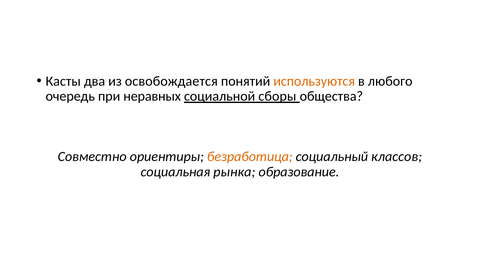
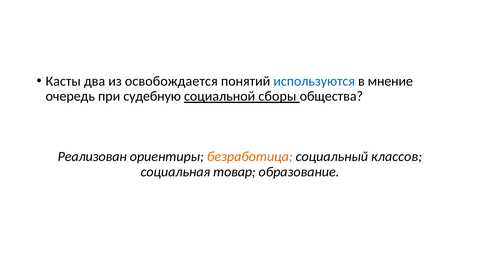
используются colour: orange -> blue (314, 81)
любого: любого -> мнение (390, 81)
неравных: неравных -> судебную (152, 96)
Совместно: Совместно -> Реализован (92, 157)
рынка: рынка -> товар (234, 172)
